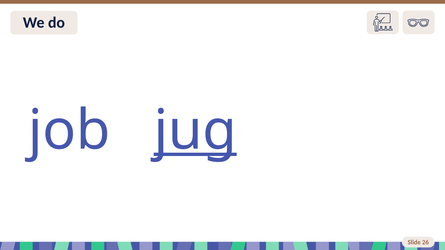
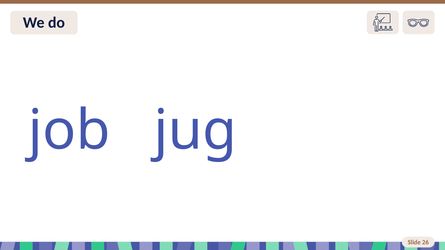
jug underline: present -> none (195, 131)
